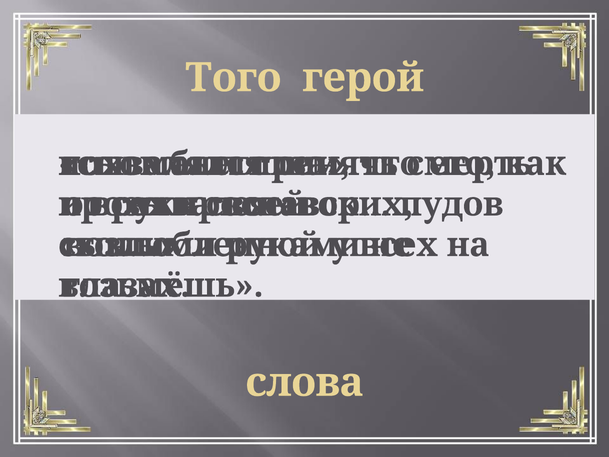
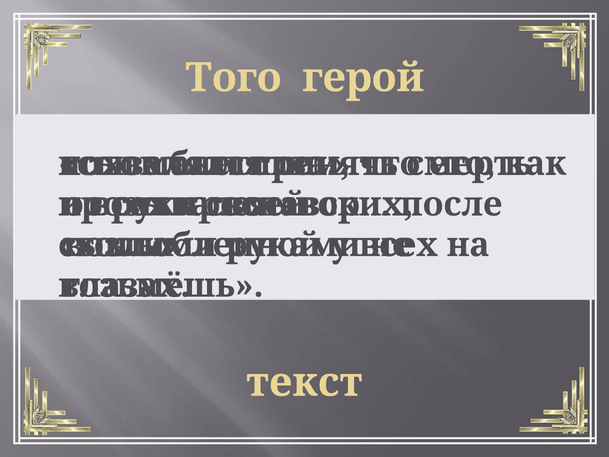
пудов: пудов -> после (451, 204)
слова: слова -> текст (304, 382)
